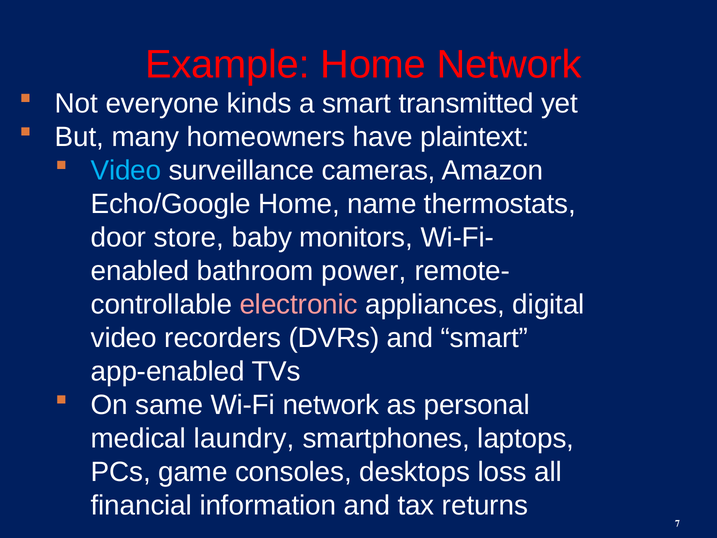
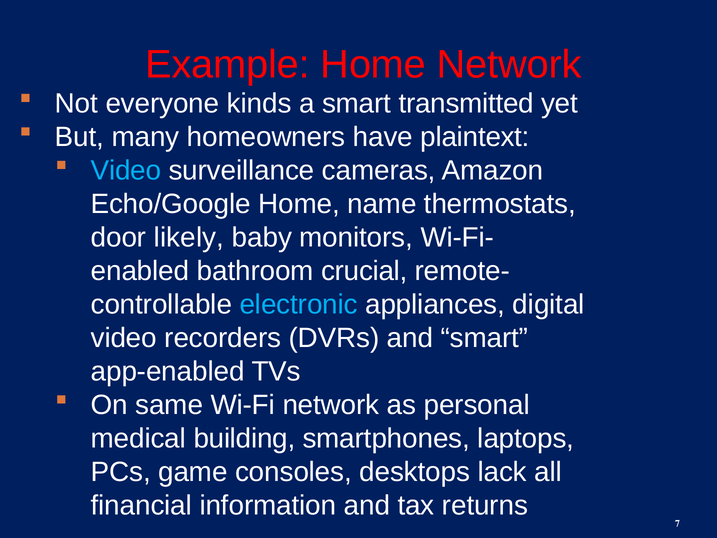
store: store -> likely (189, 237)
power: power -> crucial (364, 271)
electronic colour: pink -> light blue (299, 304)
laundry: laundry -> building (244, 438)
loss: loss -> lack (502, 472)
